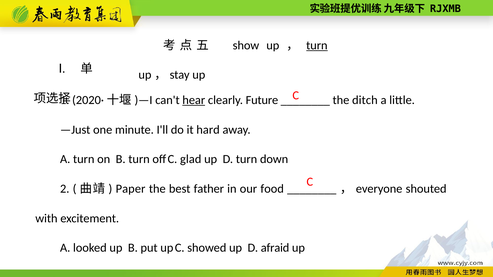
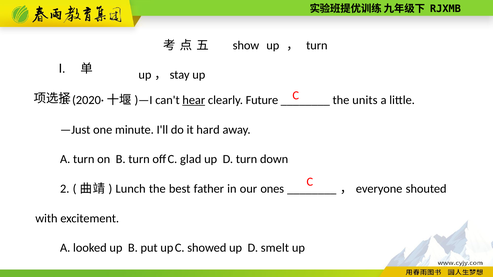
turn underline: present -> none (317, 45)
ditch: ditch -> units (365, 100)
Paper: Paper -> Lunch (131, 189)
food: food -> ones (272, 189)
afraid: afraid -> smelt (275, 248)
